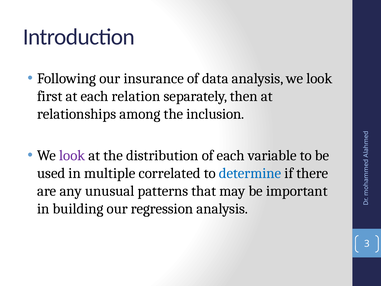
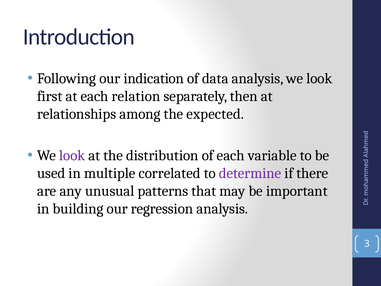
insurance: insurance -> indication (154, 78)
inclusion: inclusion -> expected (215, 114)
determine colour: blue -> purple (250, 173)
